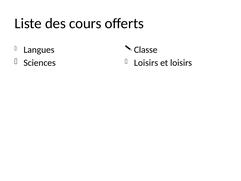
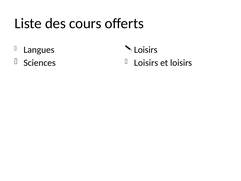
Classe: Classe -> Loisirs (146, 50)
